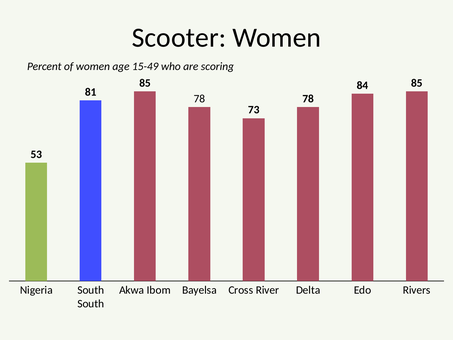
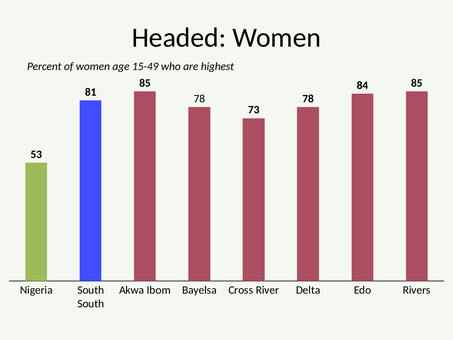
Scooter: Scooter -> Headed (179, 38)
scoring: scoring -> highest (217, 66)
